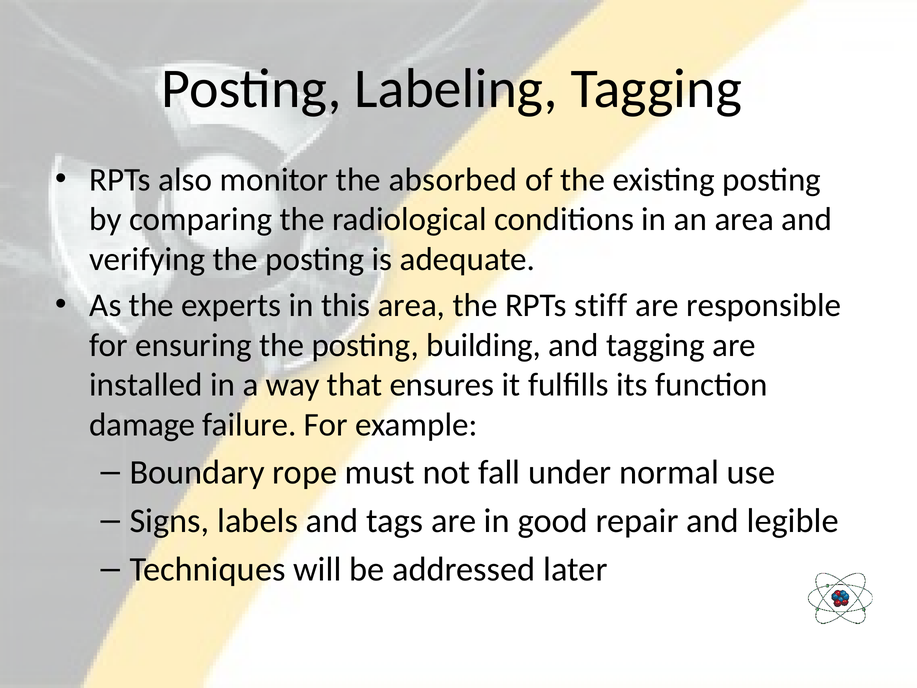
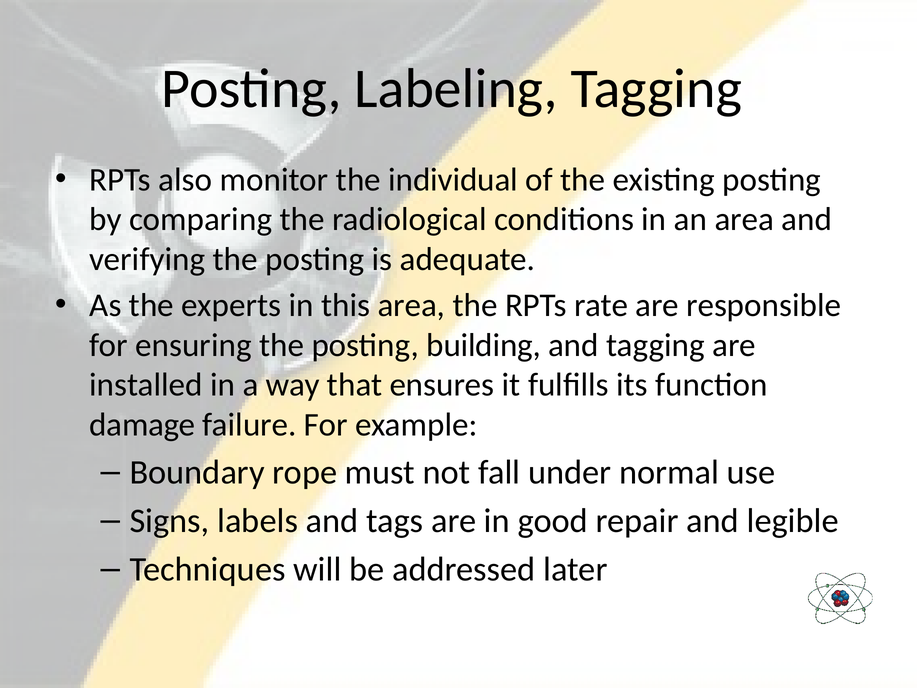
absorbed: absorbed -> individual (453, 180)
stiff: stiff -> rate (601, 305)
